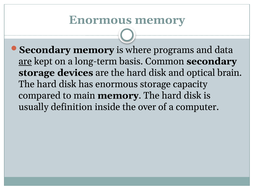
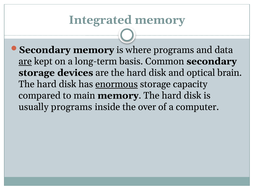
Enormous: Enormous -> Integrated (100, 20)
enormous underline: none -> present (117, 84)
usually definition: definition -> programs (72, 107)
